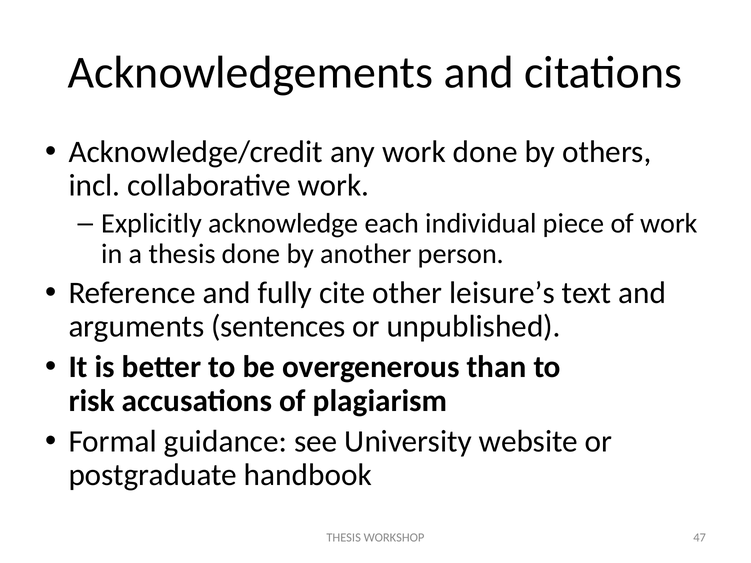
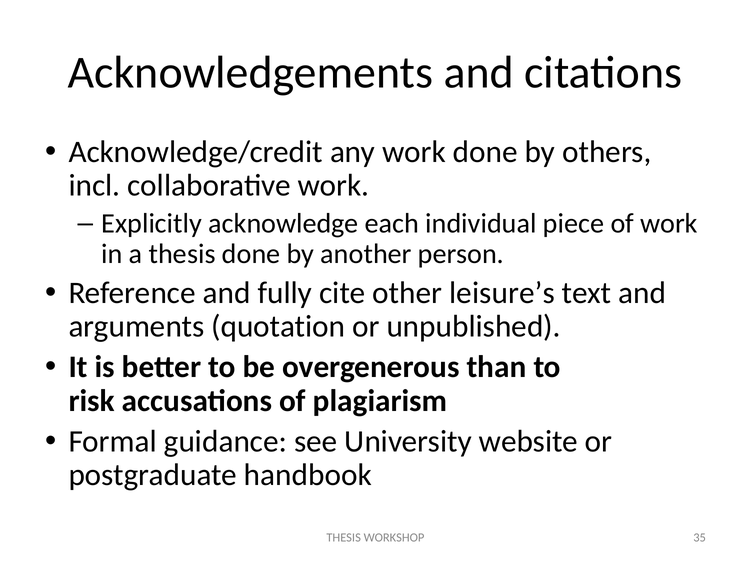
sentences: sentences -> quotation (278, 327)
47: 47 -> 35 (700, 538)
